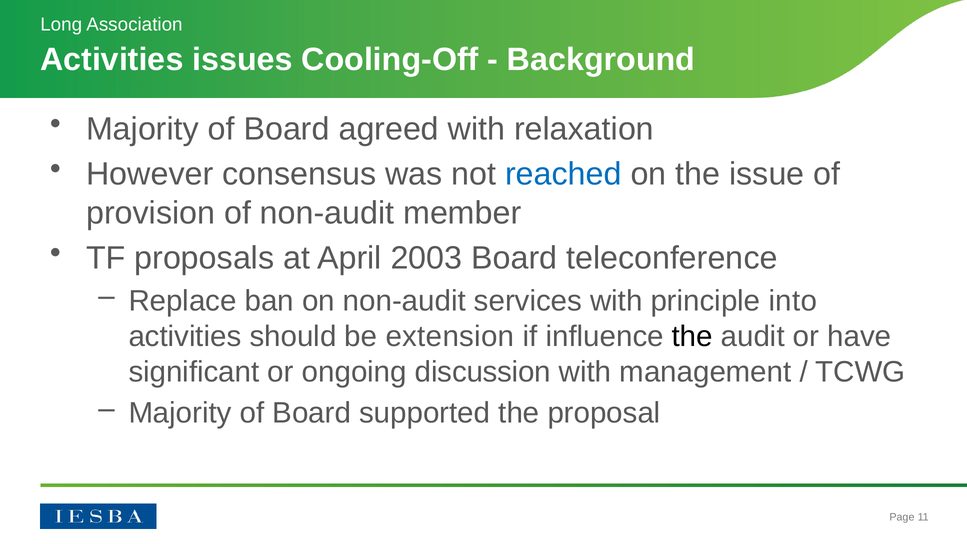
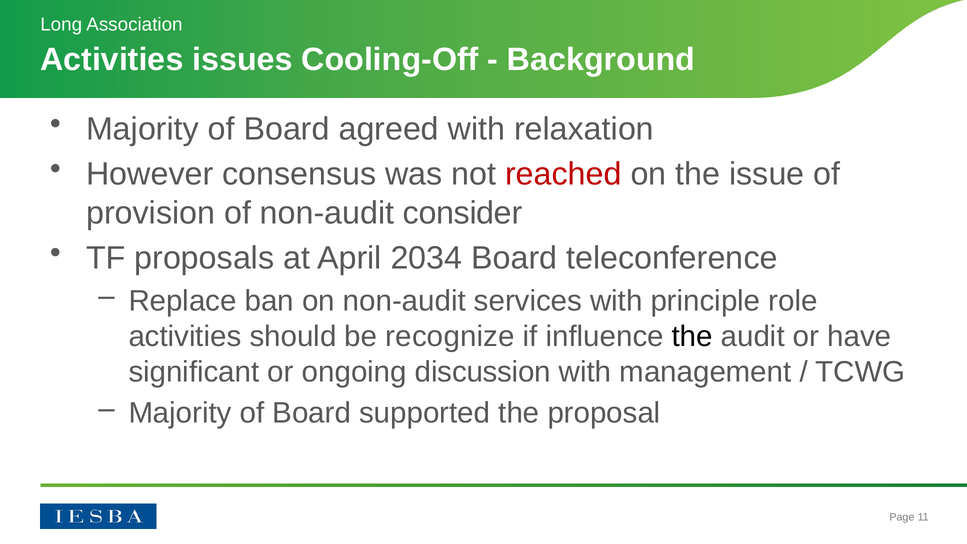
reached colour: blue -> red (563, 174)
member: member -> consider (463, 213)
2003: 2003 -> 2034 (426, 258)
into: into -> role (793, 301)
extension: extension -> recognize (450, 336)
